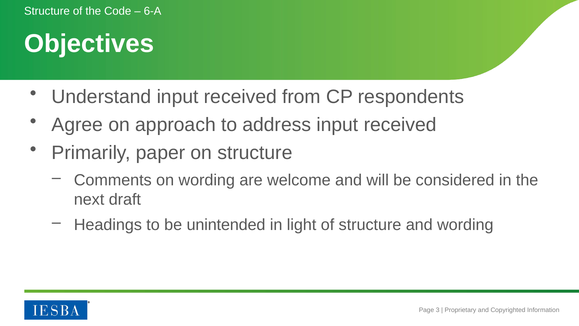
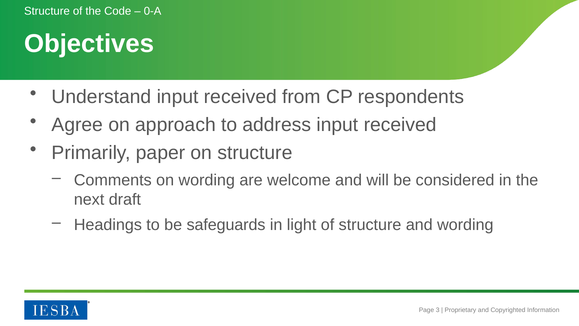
6-A: 6-A -> 0-A (153, 11)
unintended: unintended -> safeguards (226, 225)
